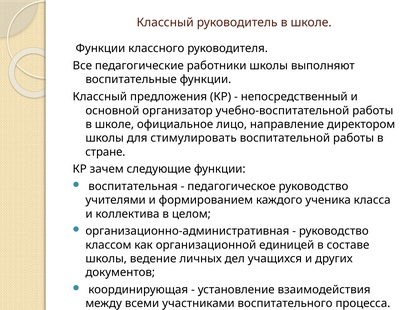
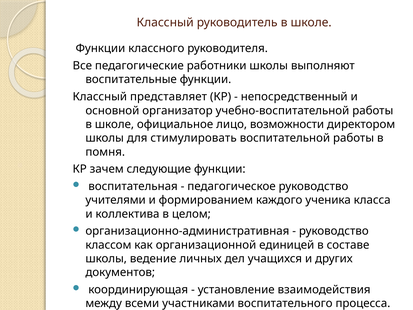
предложения: предложения -> представляет (169, 97)
направление: направление -> возможности (287, 124)
стране: стране -> помня (105, 152)
